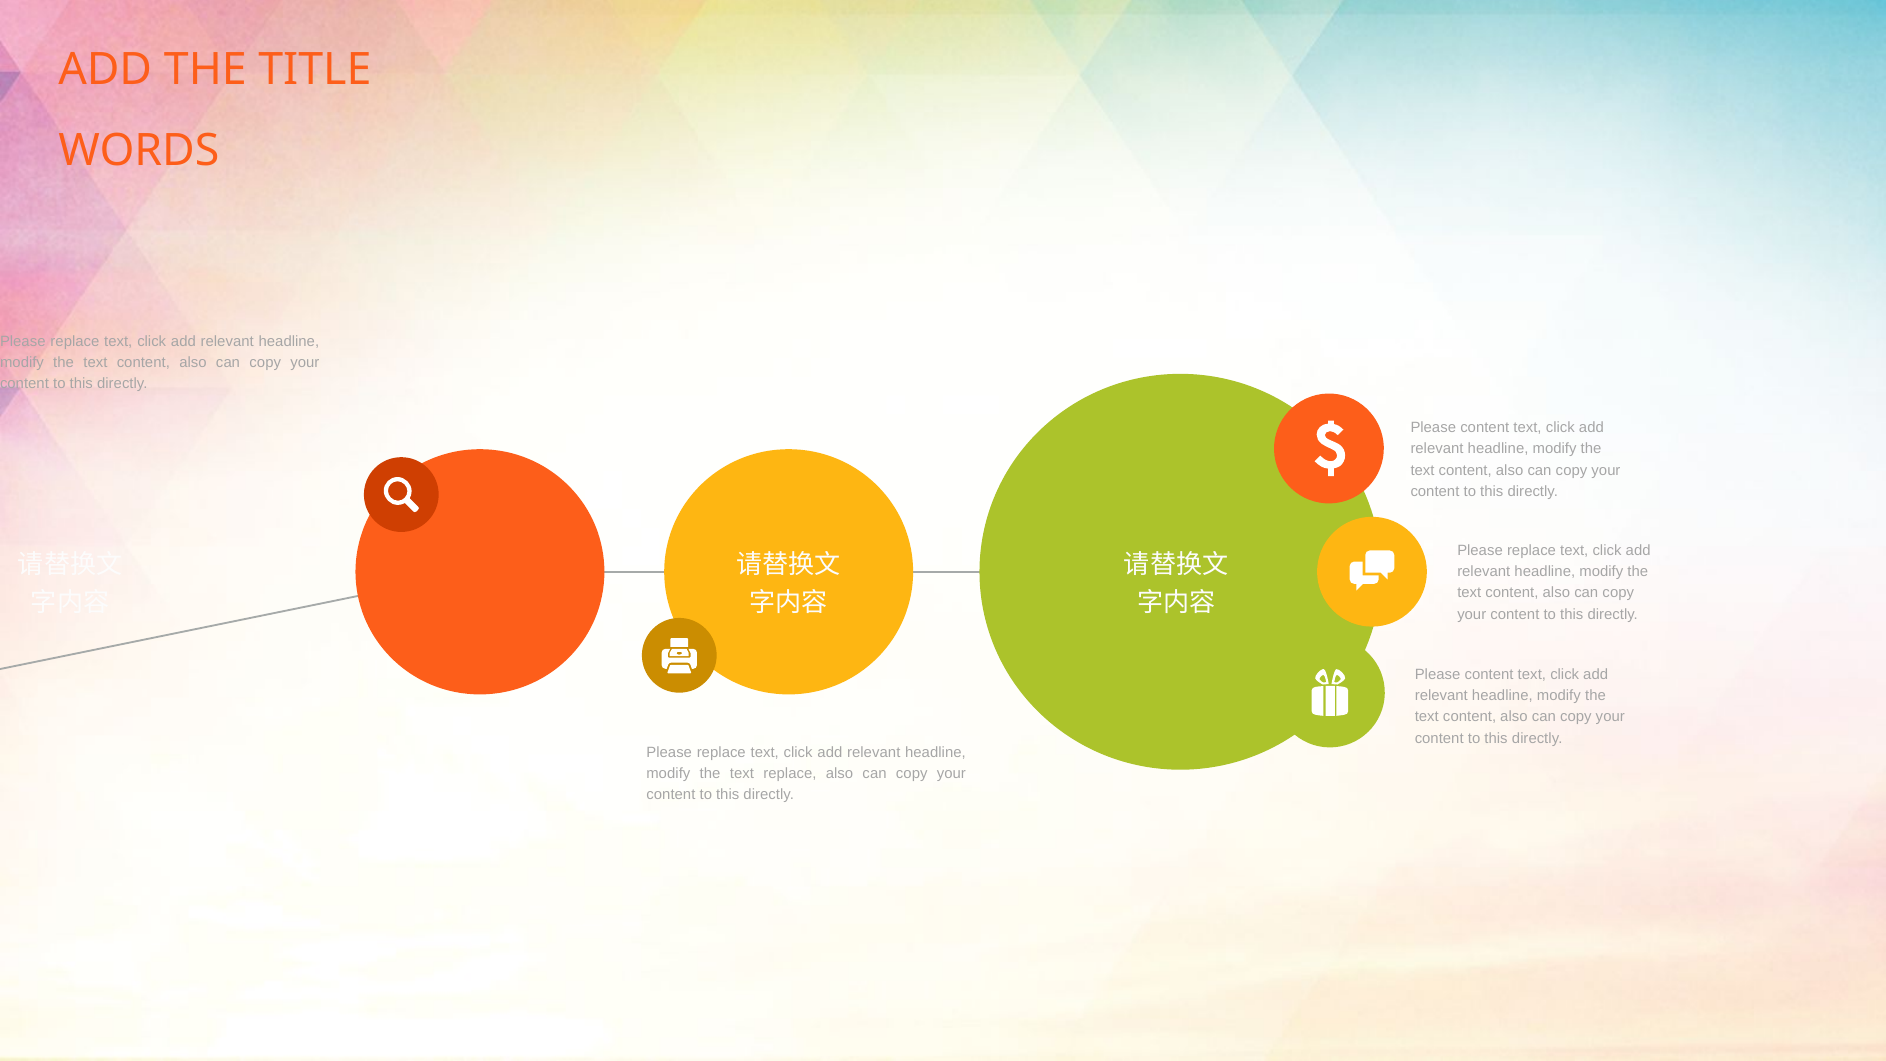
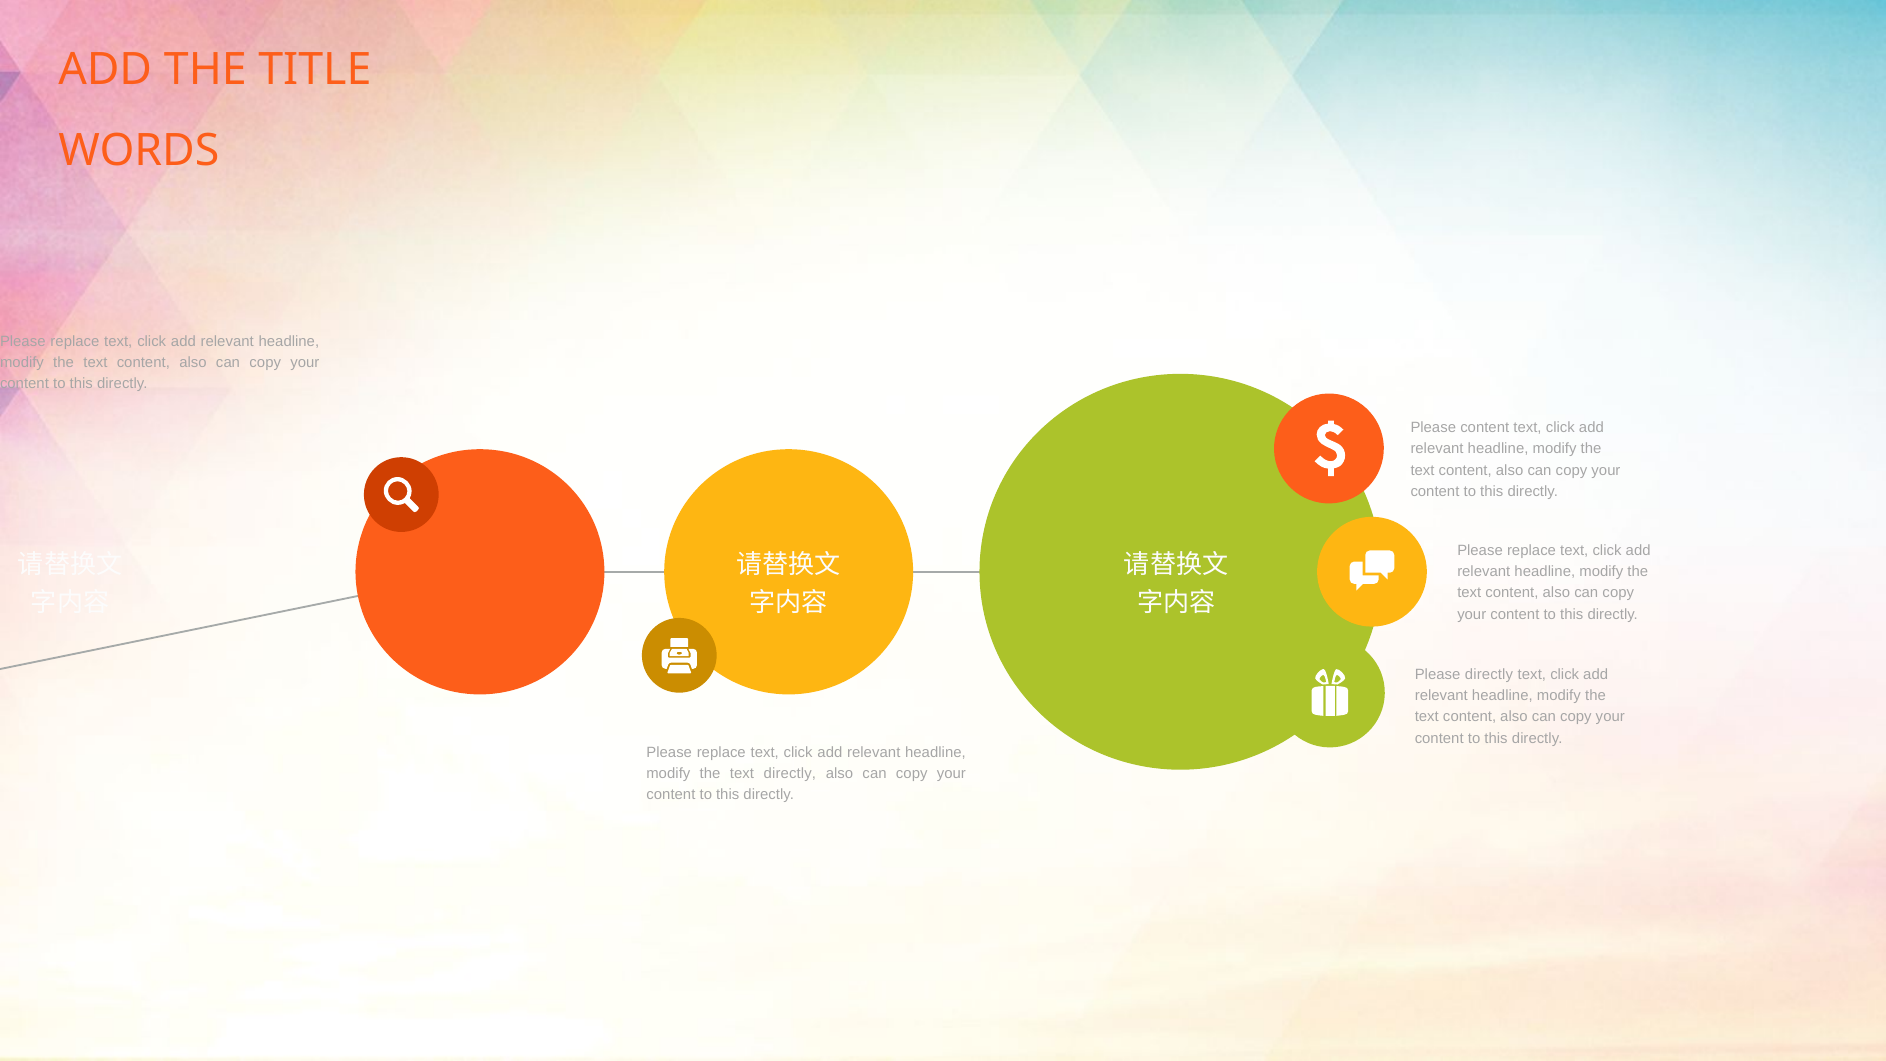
content: content -> directly (1489, 674)
text replace: replace -> directly (790, 773)
